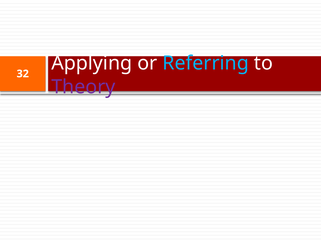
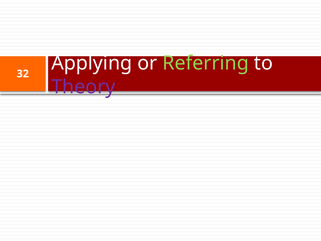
Referring colour: light blue -> light green (206, 63)
